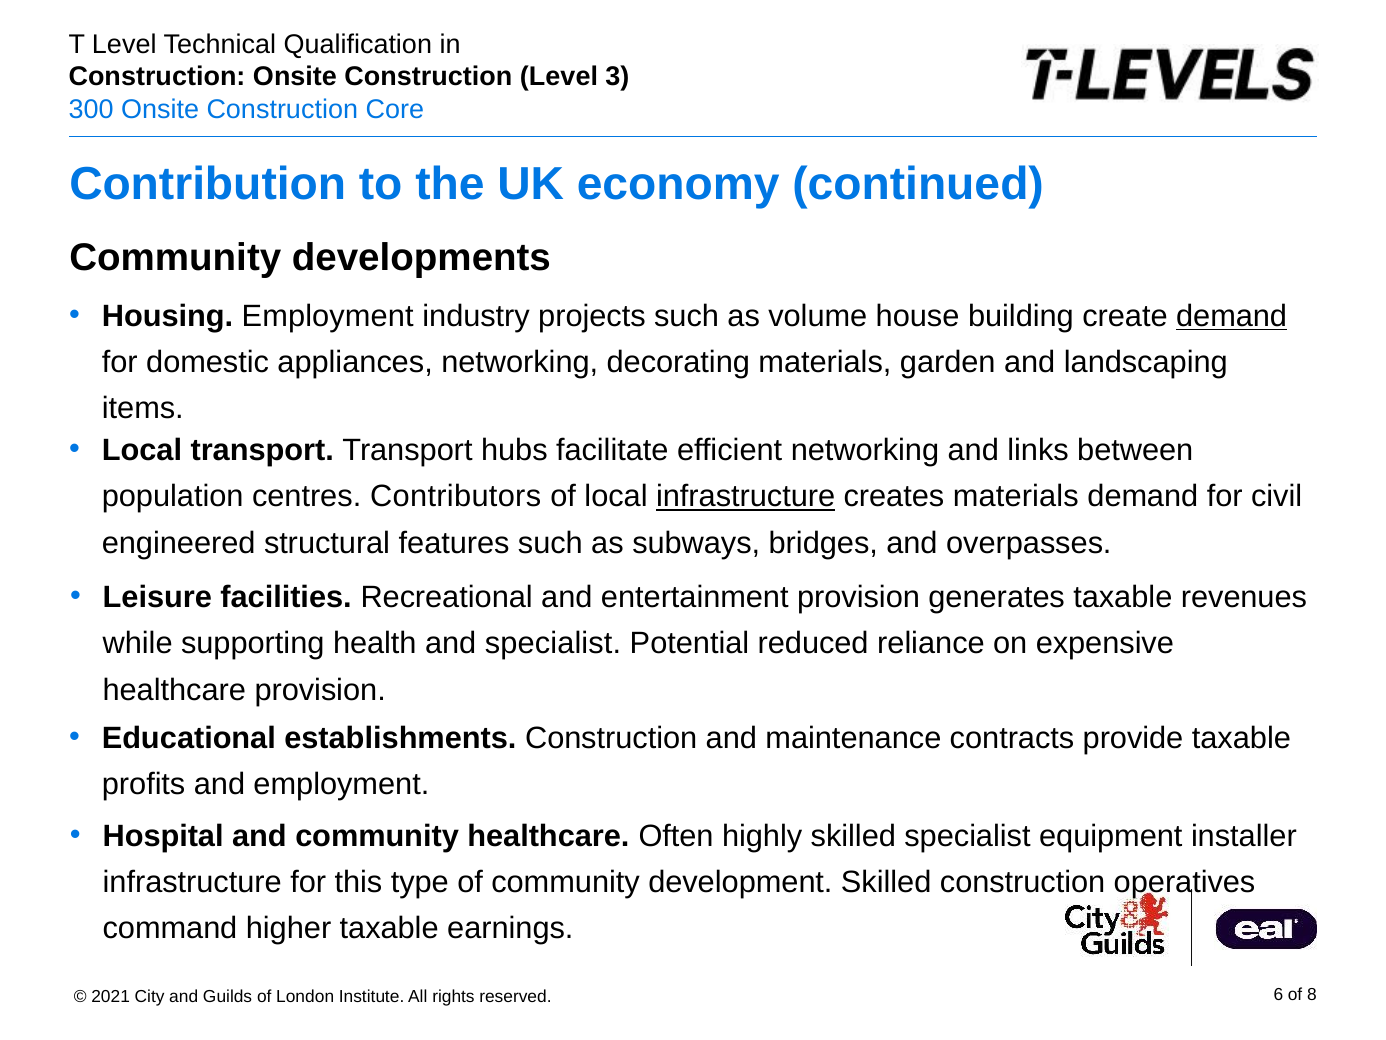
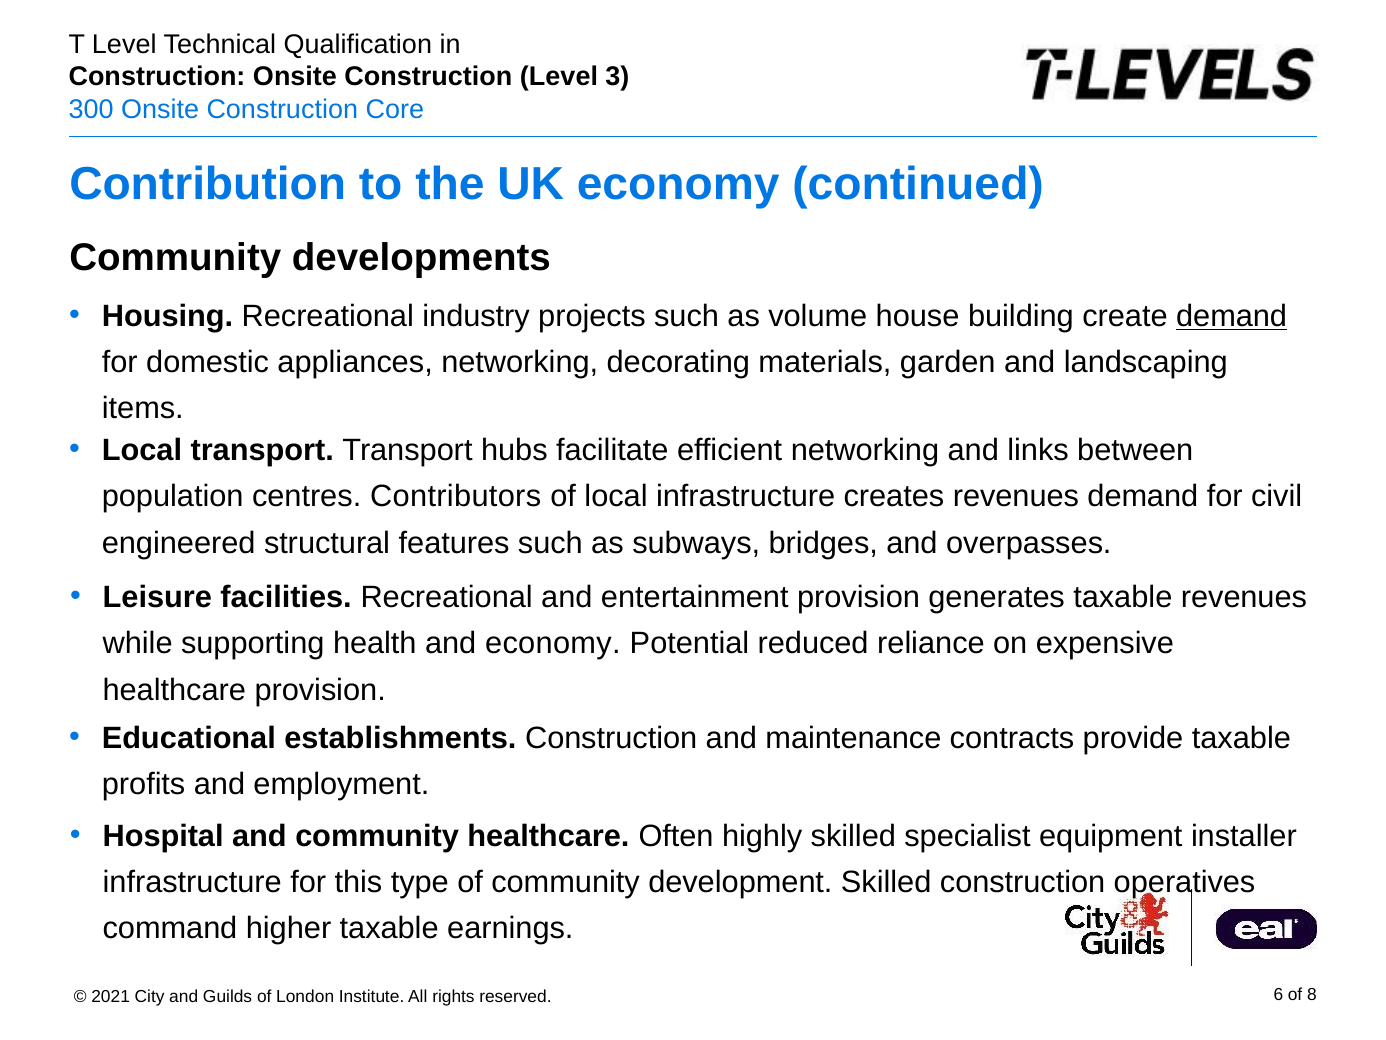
Housing Employment: Employment -> Recreational (328, 316)
infrastructure underline: present -> none (746, 496)
creates materials: materials -> revenues (1016, 496)
and specialist: specialist -> economy (553, 643)
